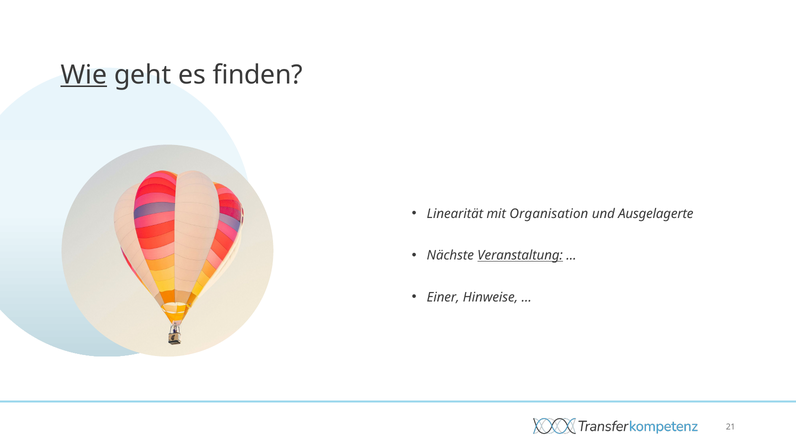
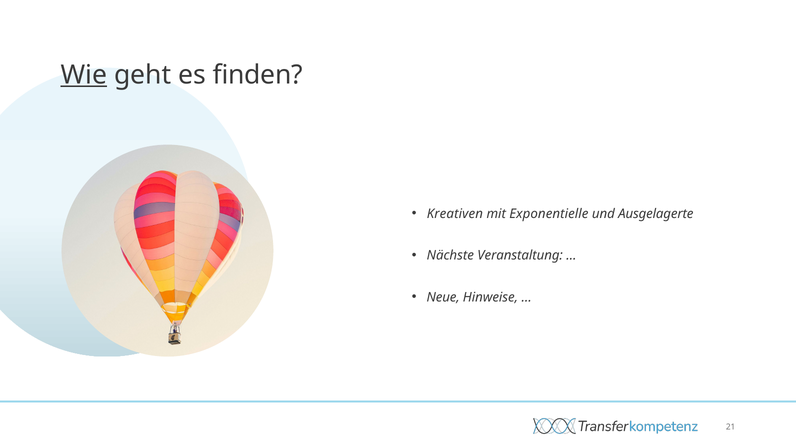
Linearität: Linearität -> Kreativen (455, 214)
Organisation: Organisation -> Exponentielle (549, 214)
Veranstaltung underline: present -> none (520, 255)
Einer: Einer -> Neue (443, 297)
